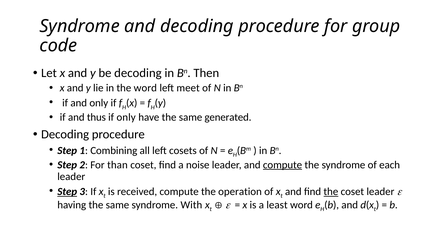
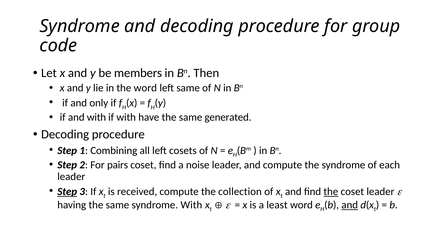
be decoding: decoding -> members (138, 73)
left meet: meet -> same (188, 88)
and thus: thus -> with (96, 118)
if only: only -> with (126, 118)
than: than -> pairs (118, 165)
compute underline: present -> none (283, 165)
operation: operation -> collection (240, 192)
and underline: none -> present (350, 205)
